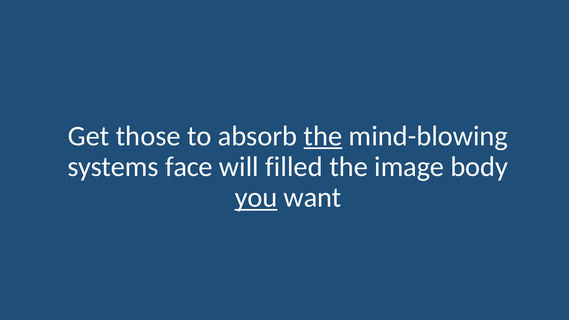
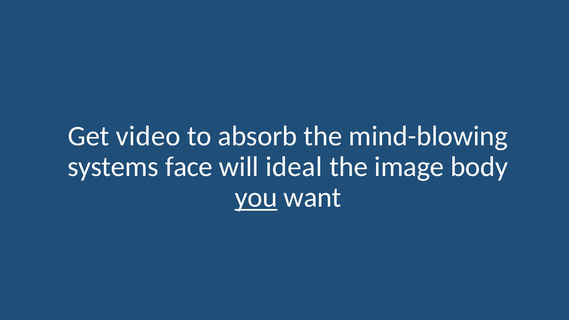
those: those -> video (148, 136)
the underline: present -> none (323, 136)
filled: filled -> ideal (294, 167)
